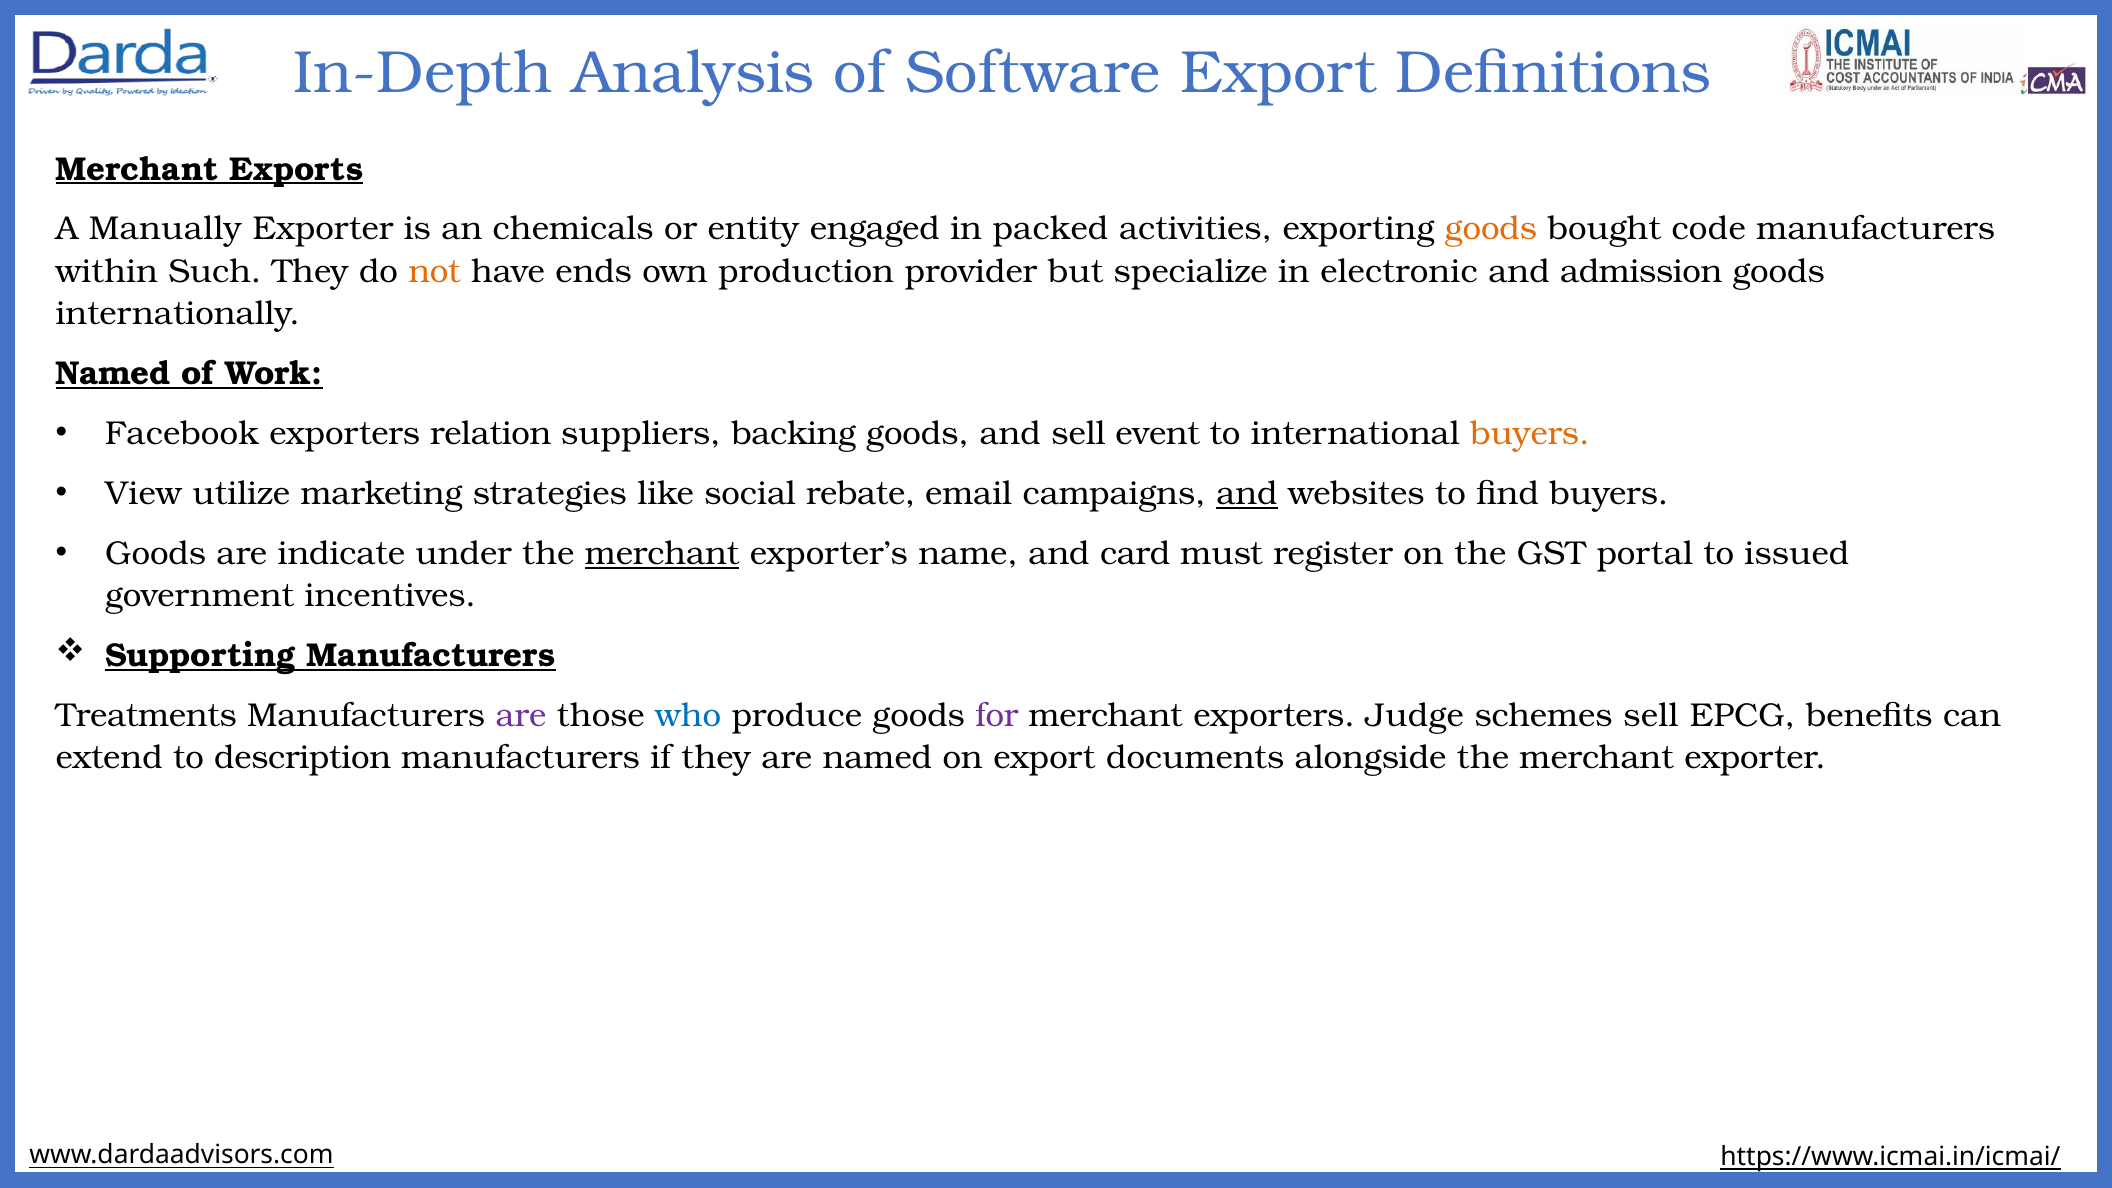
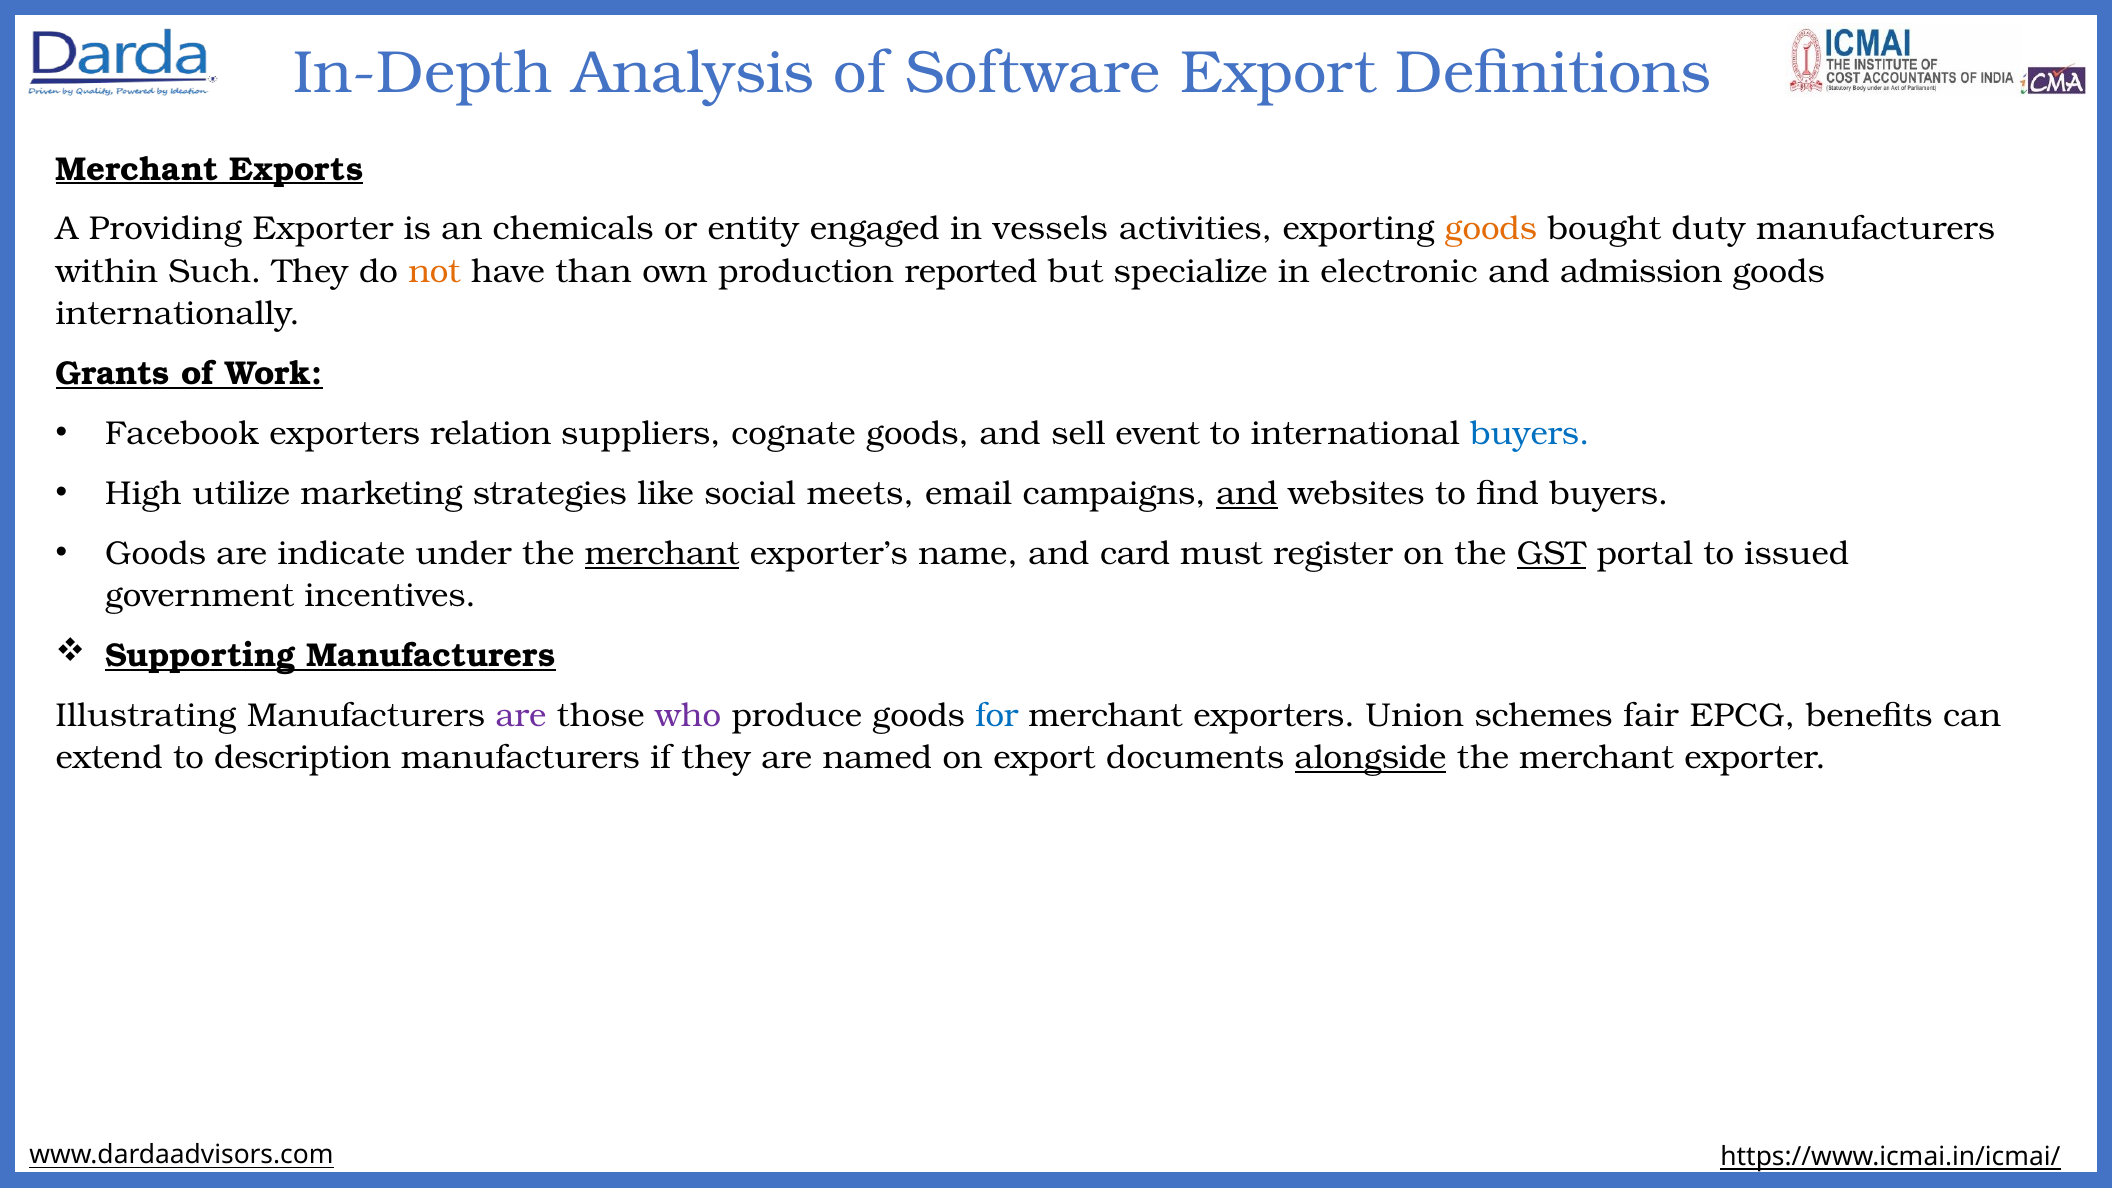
Manually: Manually -> Providing (165, 229)
packed: packed -> vessels (1050, 229)
code: code -> duty (1709, 229)
ends: ends -> than (593, 271)
provider: provider -> reported (971, 271)
Named: Named -> Grants (113, 374)
backing: backing -> cognate (793, 434)
buyers colour: orange -> blue (1530, 434)
View: View -> High (143, 494)
rebate: rebate -> meets (860, 494)
GST underline: none -> present (1551, 553)
Treatments: Treatments -> Illustrating (146, 716)
who colour: blue -> purple (688, 716)
for colour: purple -> blue (997, 716)
Judge: Judge -> Union (1415, 716)
schemes sell: sell -> fair (1651, 716)
alongside underline: none -> present (1371, 758)
